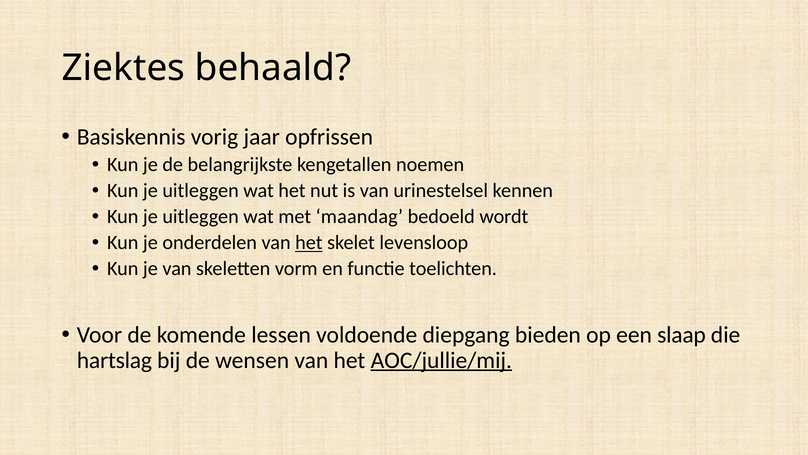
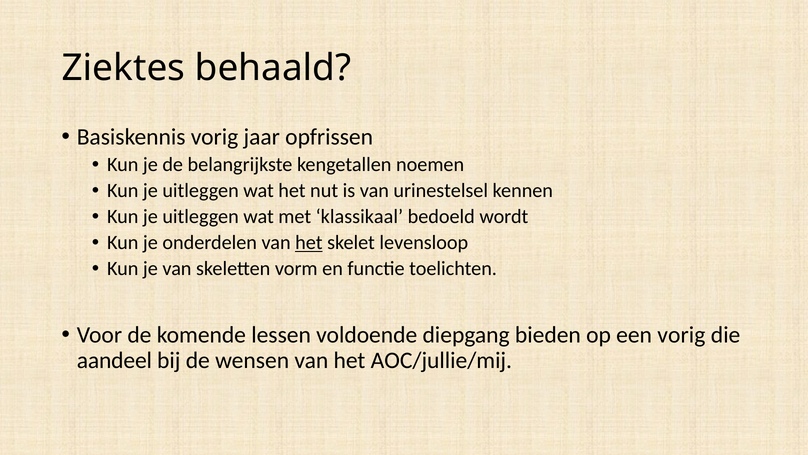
maandag: maandag -> klassikaal (359, 216)
een slaap: slaap -> vorig (681, 334)
hartslag: hartslag -> aandeel (114, 360)
AOC/jullie/mij underline: present -> none (441, 360)
